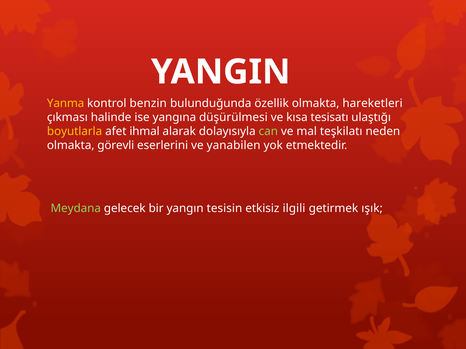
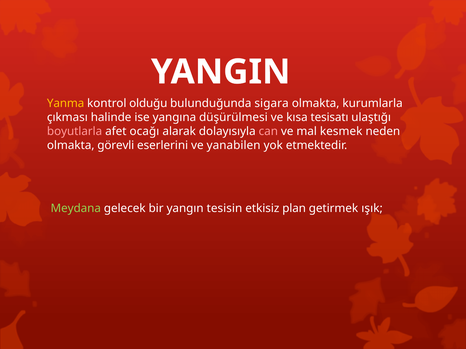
benzin: benzin -> olduğu (148, 103)
özellik: özellik -> sigara (272, 103)
hareketleri: hareketleri -> kurumlarla (373, 103)
boyutlarla colour: yellow -> pink (75, 131)
ihmal: ihmal -> ocağı (144, 131)
can colour: light green -> pink (268, 131)
teşkilatı: teşkilatı -> kesmek (341, 131)
ilgili: ilgili -> plan (294, 209)
